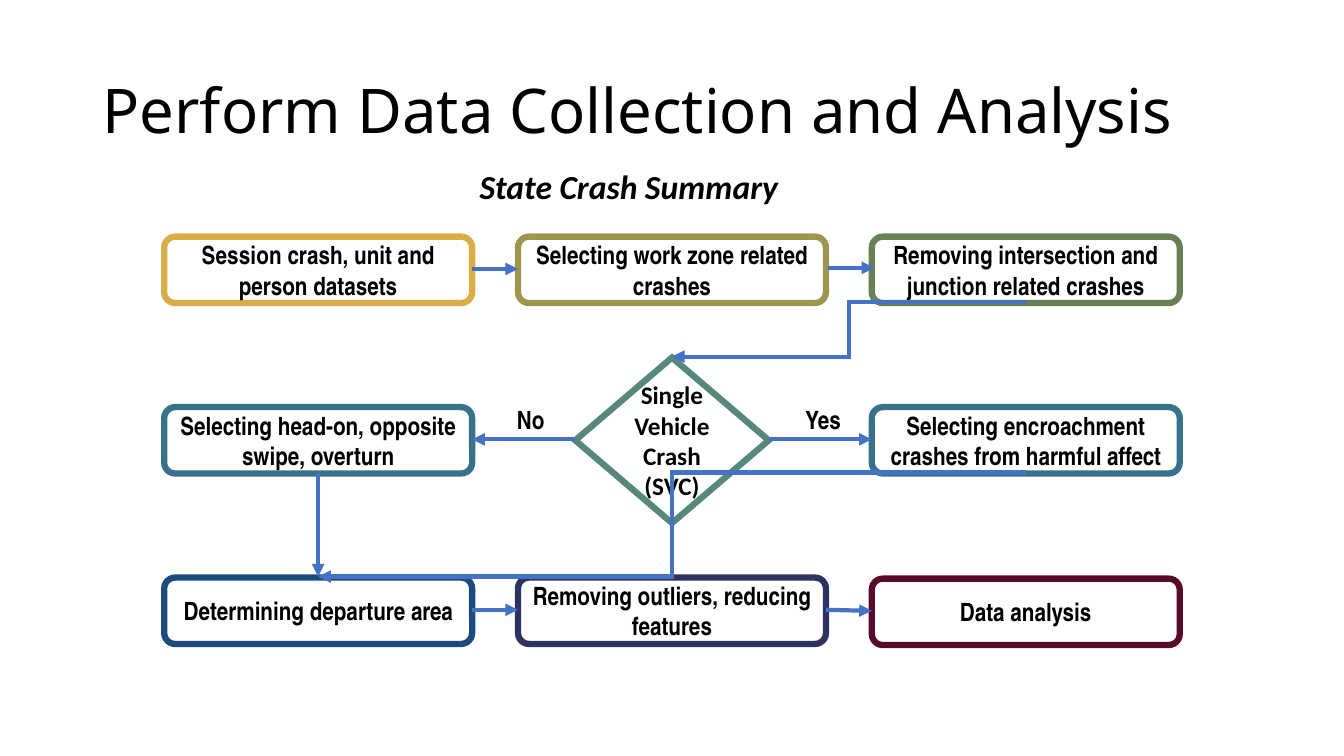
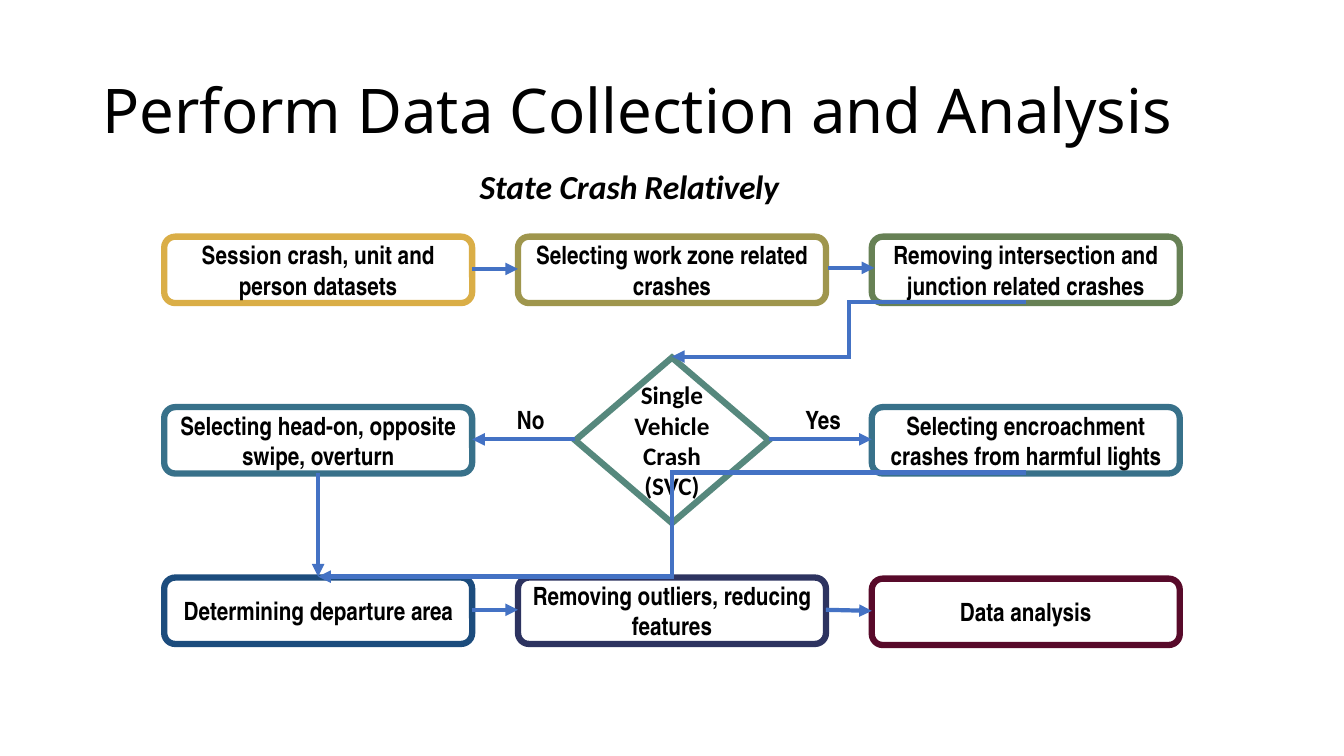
Summary: Summary -> Relatively (712, 188)
affect: affect -> lights (1134, 457)
